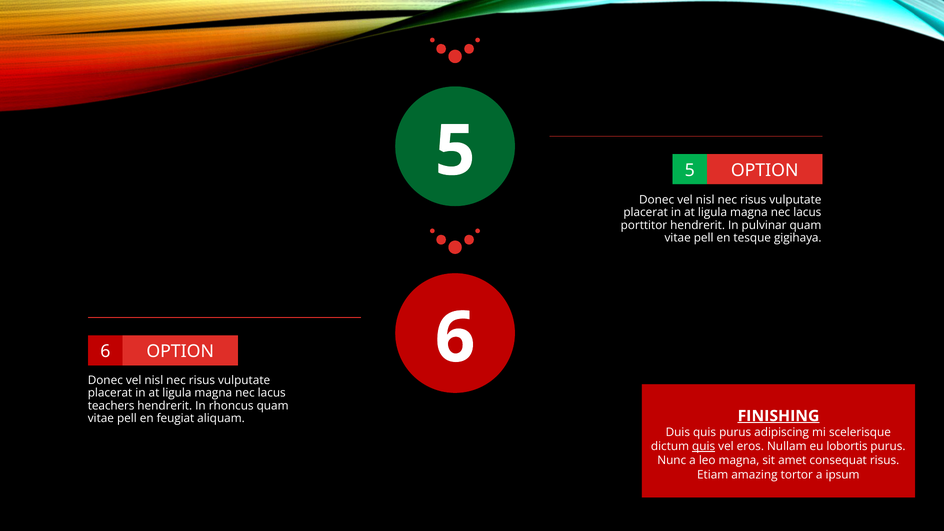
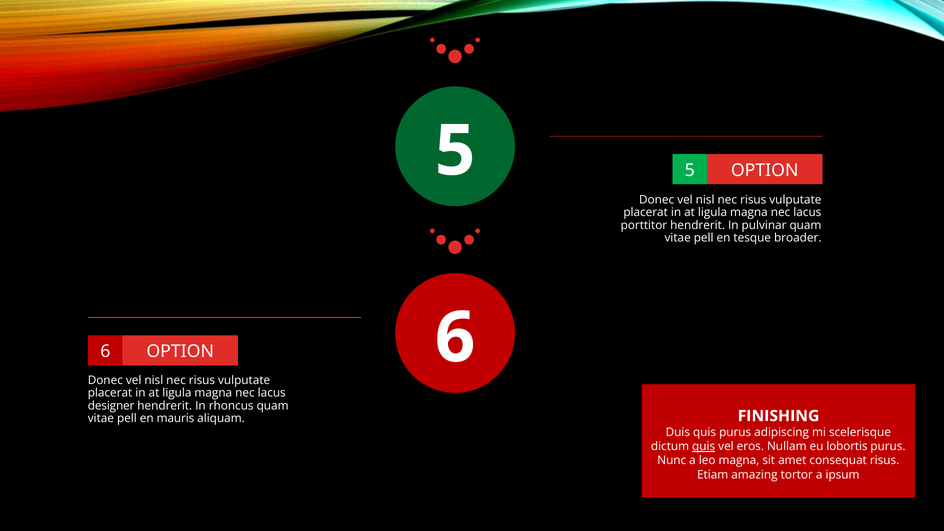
gigihaya: gigihaya -> broader (798, 238)
teachers: teachers -> designer (111, 406)
feugiat: feugiat -> mauris (176, 418)
FINISHING underline: present -> none (779, 416)
